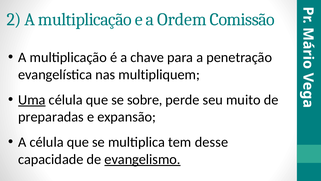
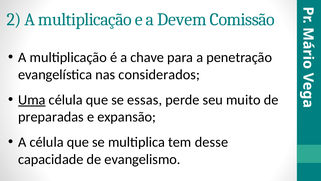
Ordem: Ordem -> Devem (182, 20)
multipliquem: multipliquem -> considerados (159, 74)
sobre: sobre -> essas (145, 100)
evangelismo underline: present -> none (142, 159)
